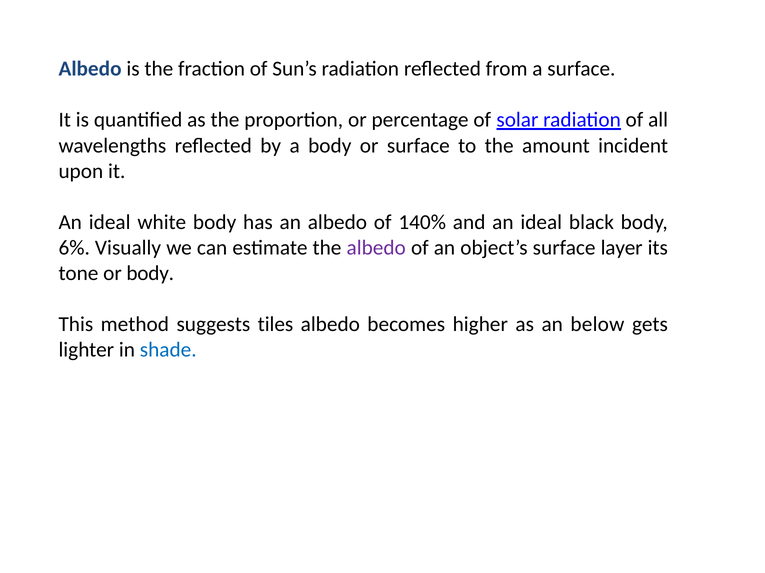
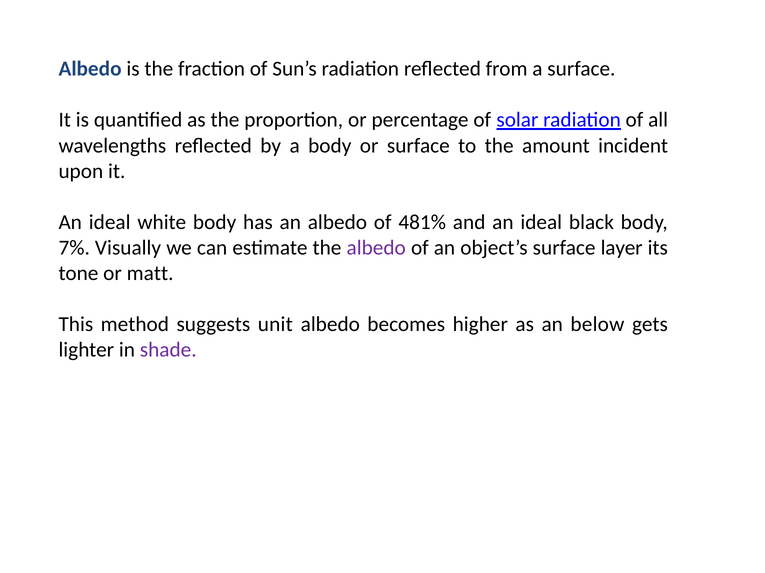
140%: 140% -> 481% (422, 223)
6%: 6% -> 7% (74, 248)
or body: body -> matt (150, 274)
tiles: tiles -> unit (275, 325)
shade colour: blue -> purple (168, 350)
